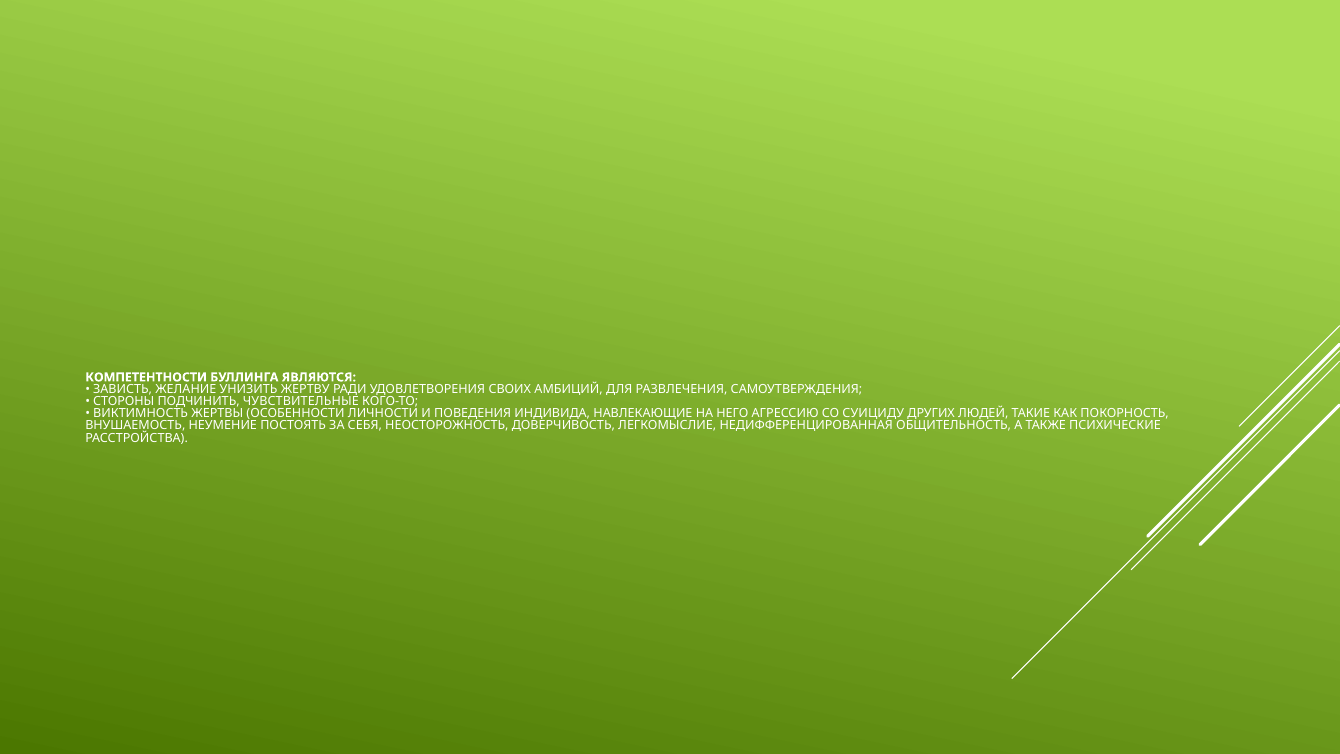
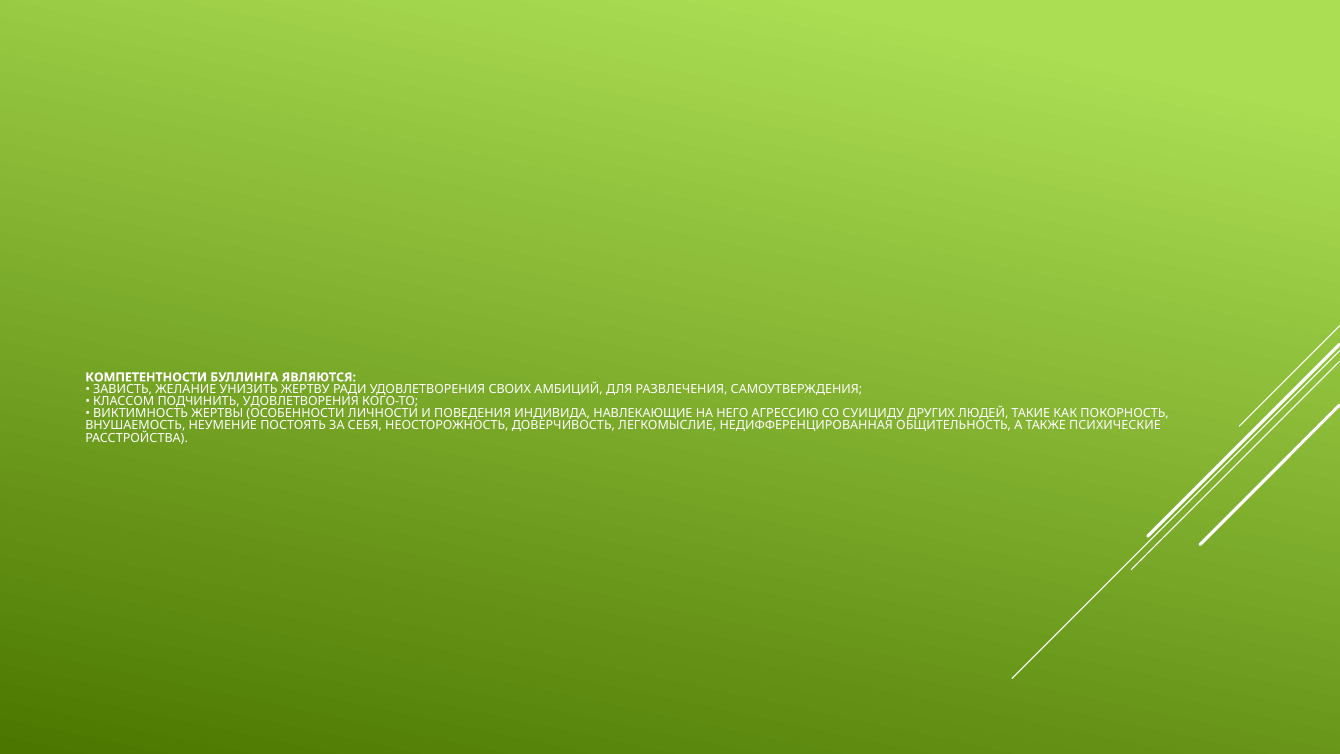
СТОРОНЫ: СТОРОНЫ -> КЛАССОМ (124, 401)
ПОДЧИНИТЬ ЧУВСТВИТЕЛЬНЫЕ: ЧУВСТВИТЕЛЬНЫЕ -> УДОВЛЕТВОРЕНИЯ (301, 401)
